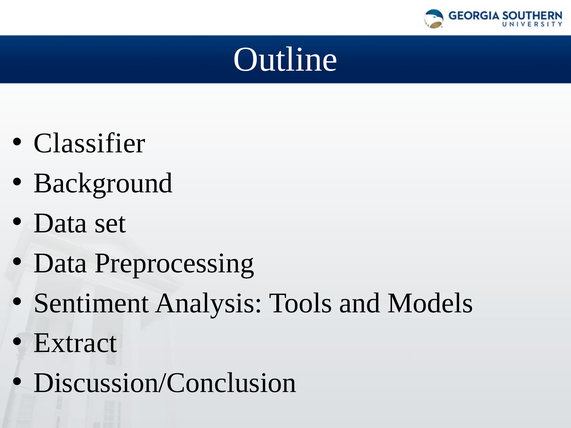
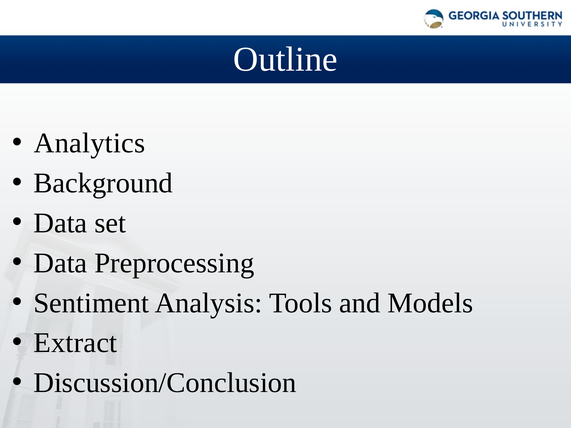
Classifier: Classifier -> Analytics (90, 143)
